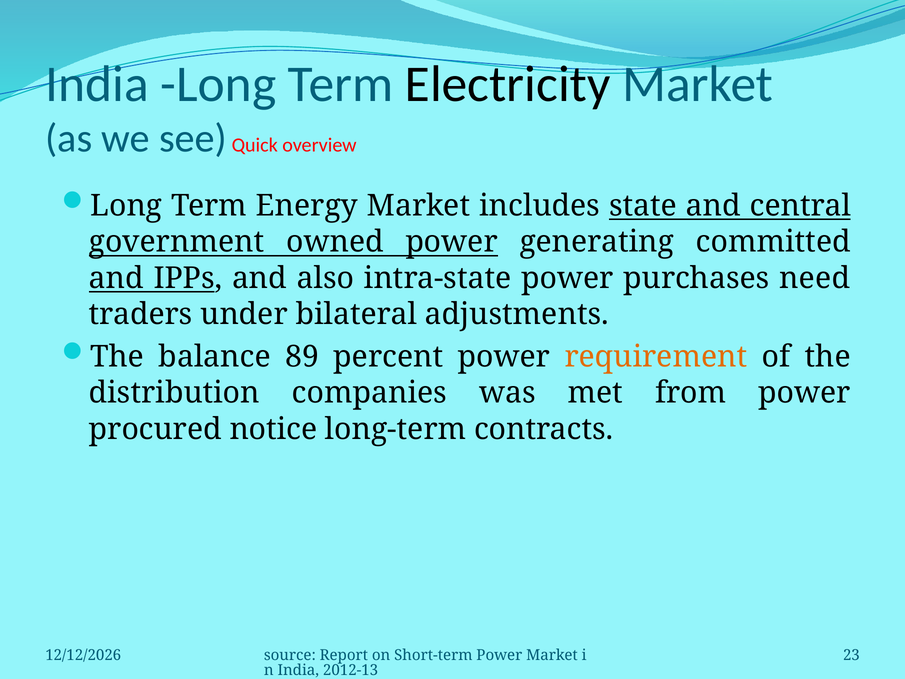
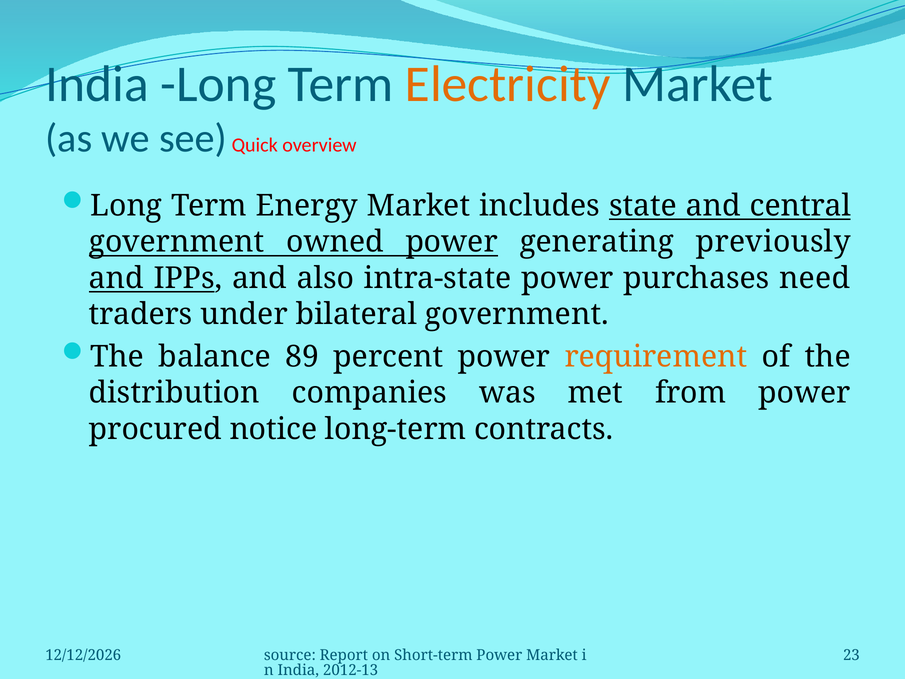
Electricity colour: black -> orange (508, 84)
committed: committed -> previously (773, 242)
bilateral adjustments: adjustments -> government (517, 314)
